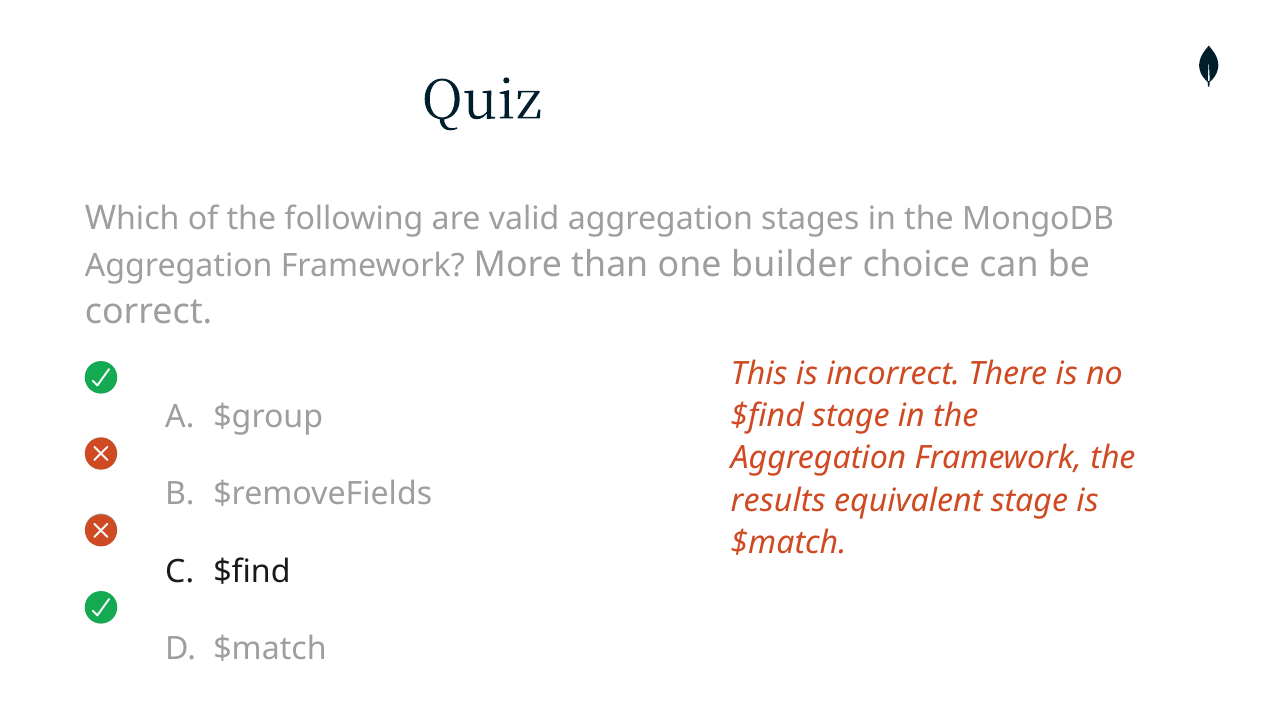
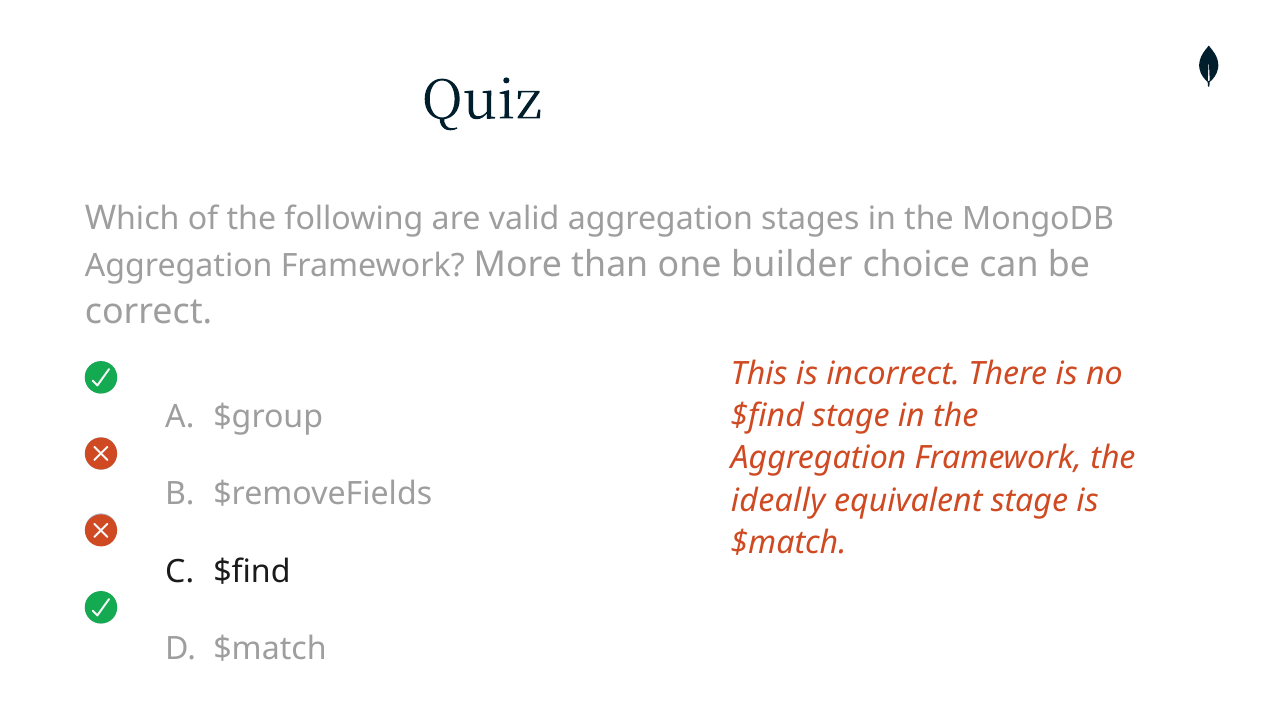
results: results -> ideally (778, 501)
